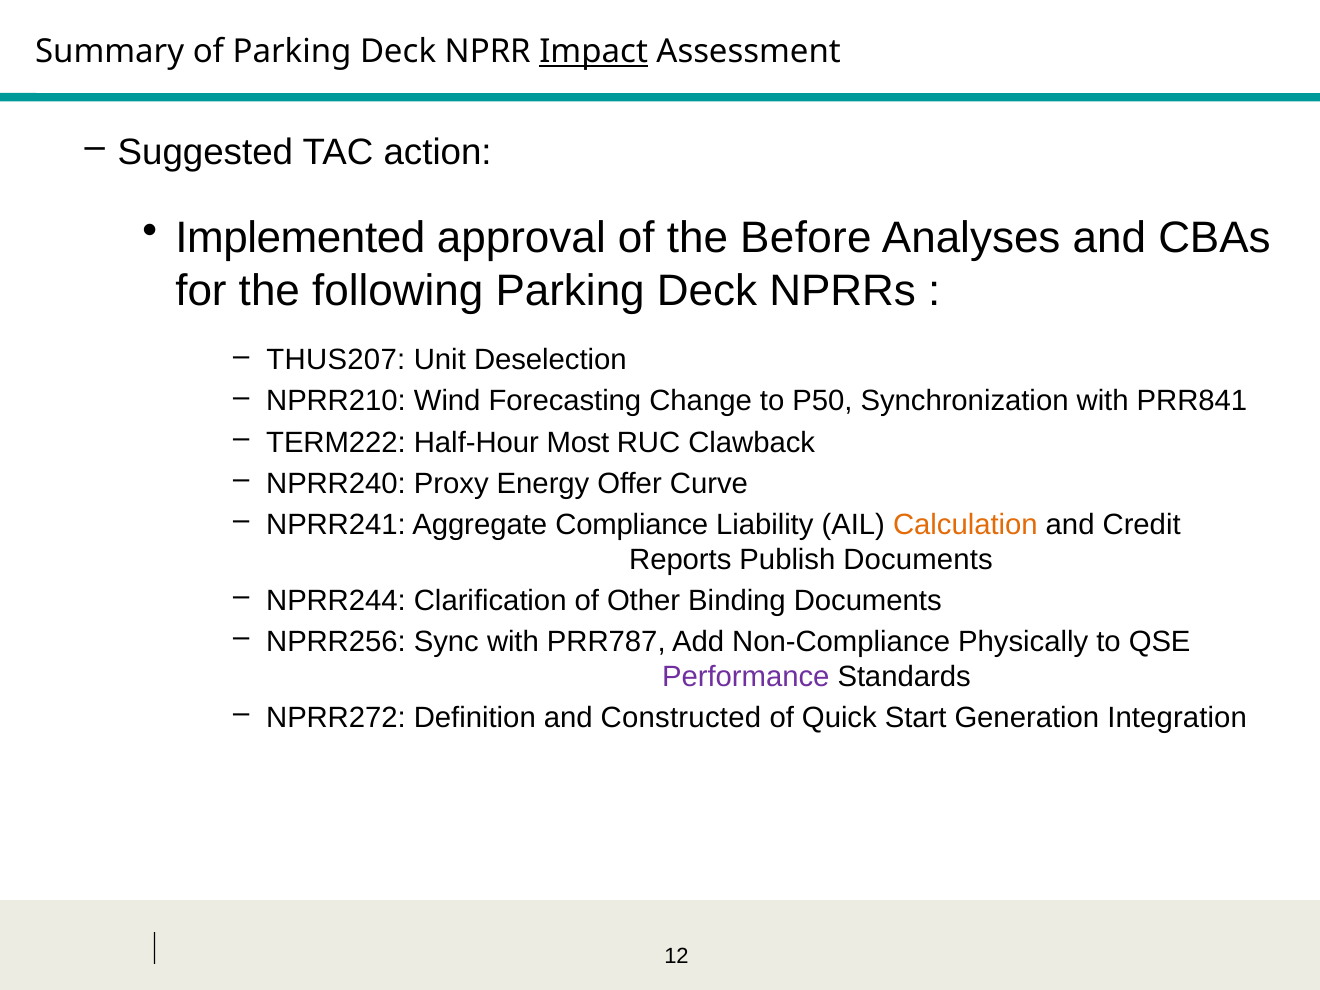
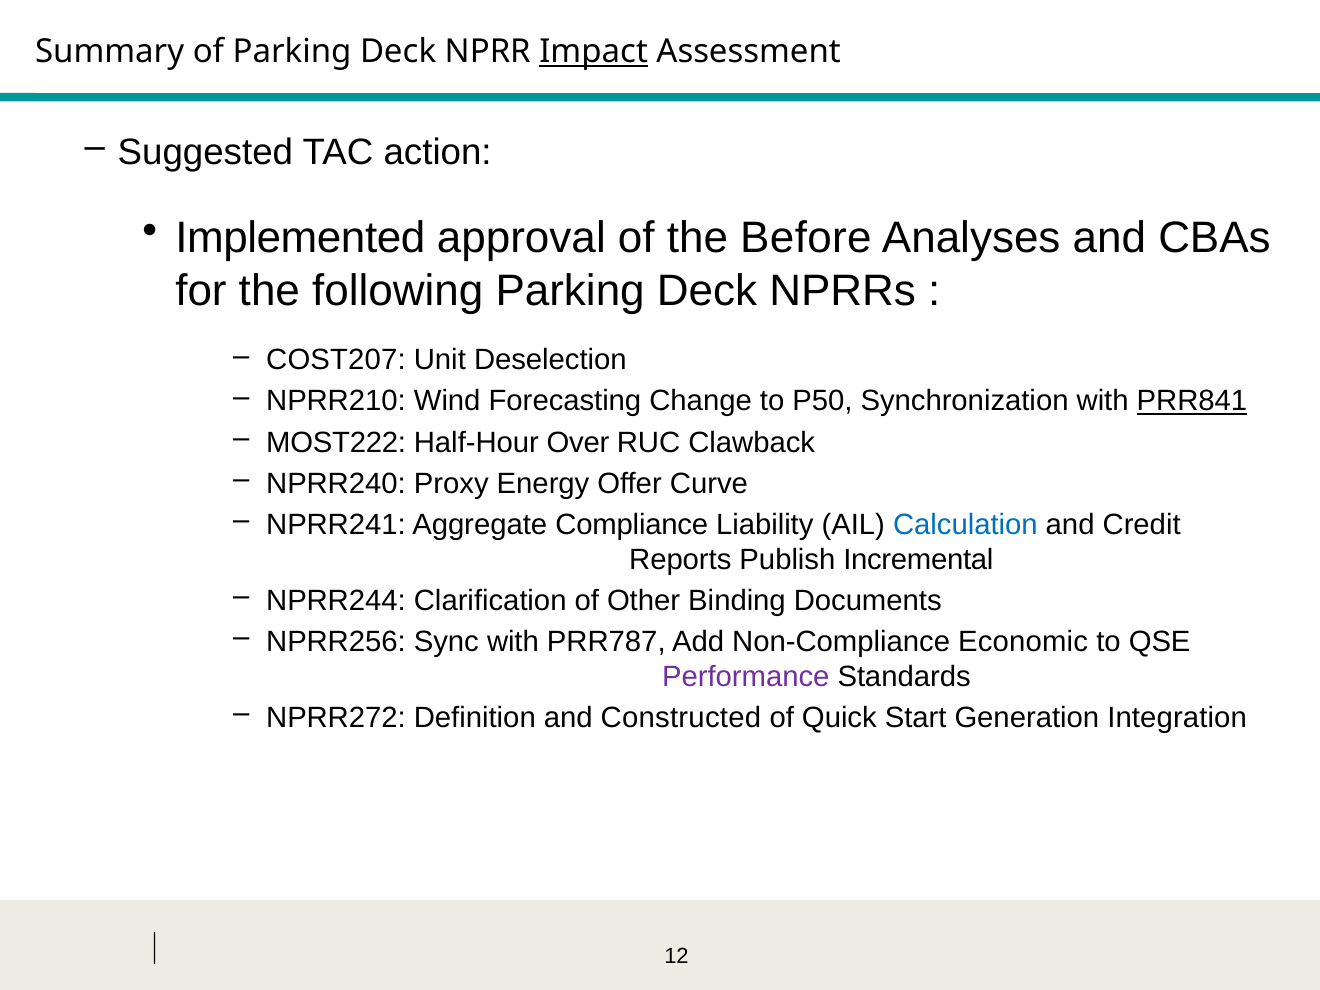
THUS207: THUS207 -> COST207 (336, 360)
PRR841 underline: none -> present (1192, 401)
TERM222: TERM222 -> MOST222 (336, 442)
Most: Most -> Over (578, 442)
Calculation colour: orange -> blue (965, 524)
Publish Documents: Documents -> Incremental (918, 560)
Physically: Physically -> Economic (1023, 642)
